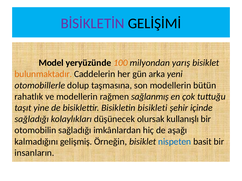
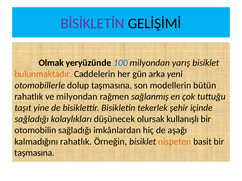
Model: Model -> Olmak (51, 63)
100 colour: orange -> blue (120, 63)
ve modellerin: modellerin -> milyondan (77, 97)
bisikleti: bisikleti -> tekerlek (153, 108)
kalmadığını gelişmiş: gelişmiş -> rahatlık (76, 142)
nispeten colour: blue -> orange (175, 142)
insanların: insanların -> taşmasına (34, 153)
